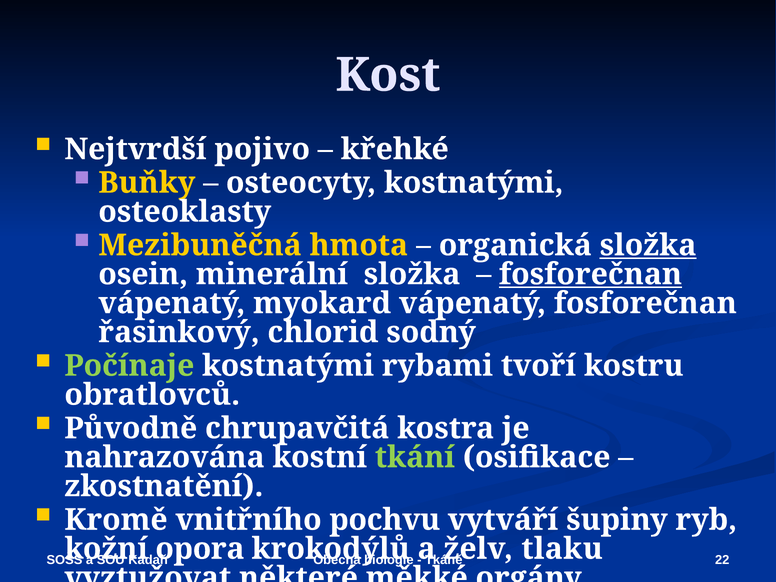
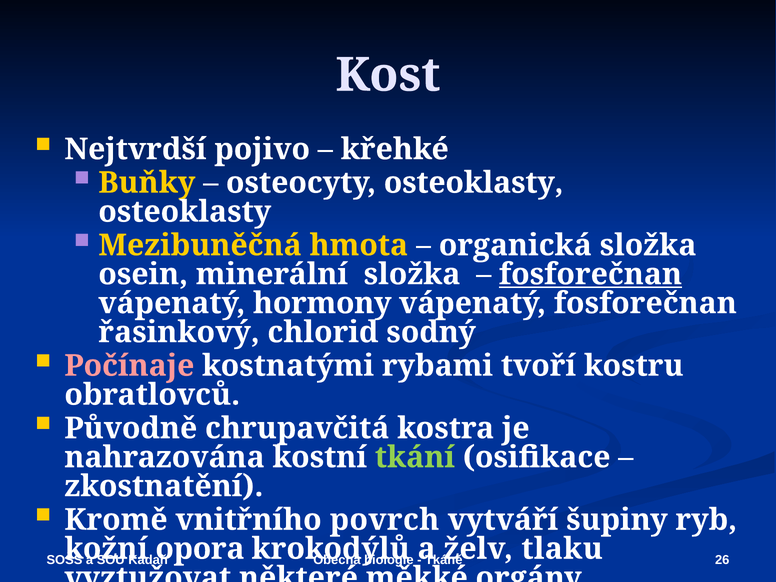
osteocyty kostnatými: kostnatými -> osteoklasty (474, 183)
složka underline: present -> none (648, 245)
myokard: myokard -> hormony (322, 303)
Počínaje colour: light green -> pink (129, 366)
pochvu: pochvu -> povrch (384, 520)
22: 22 -> 26 (722, 560)
